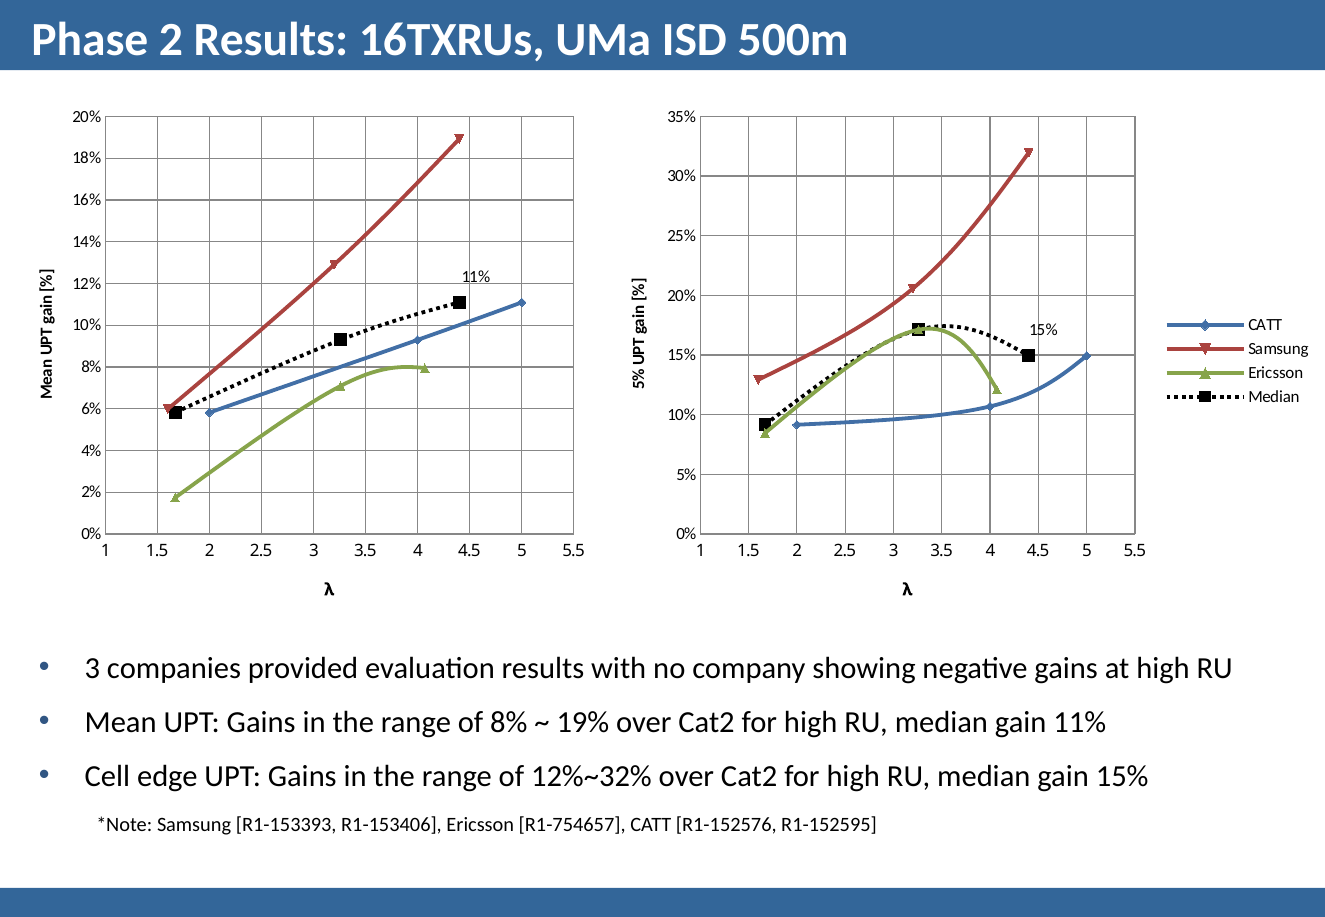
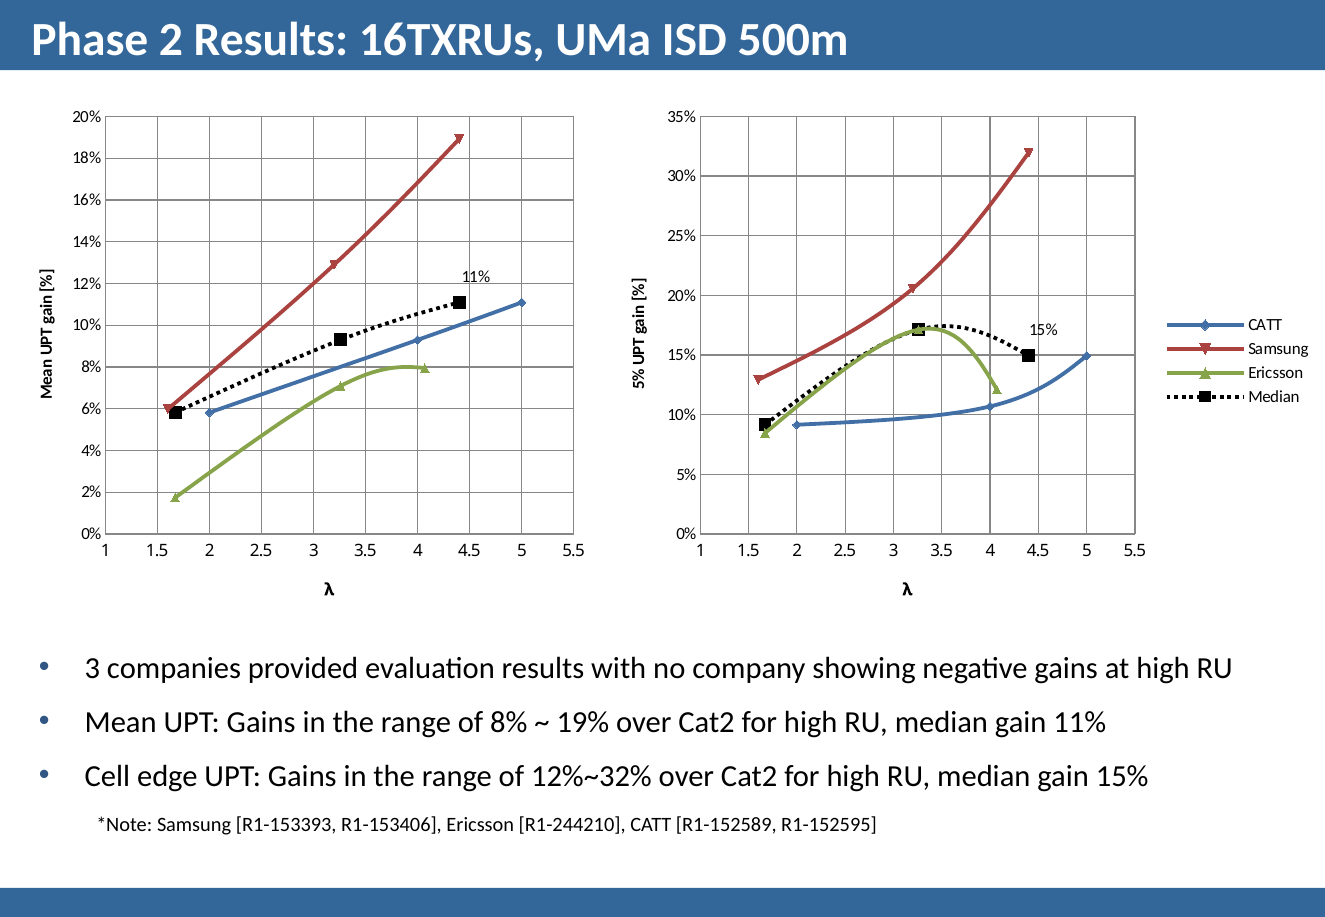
R1-754657: R1-754657 -> R1-244210 (572, 825)
R1-152576: R1-152576 -> R1-152589 (726, 825)
